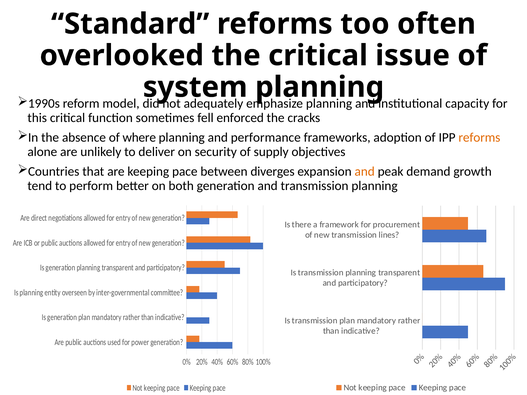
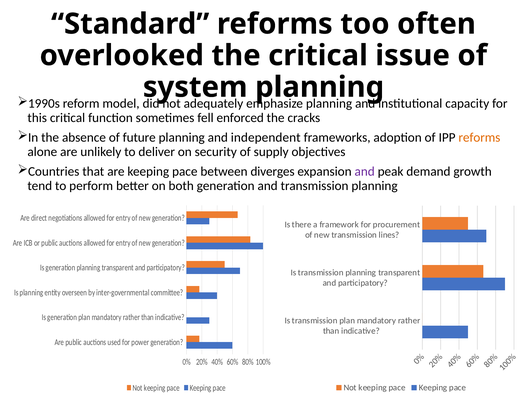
where: where -> future (139, 138)
performance: performance -> independent (266, 138)
and colour: orange -> purple (365, 172)
